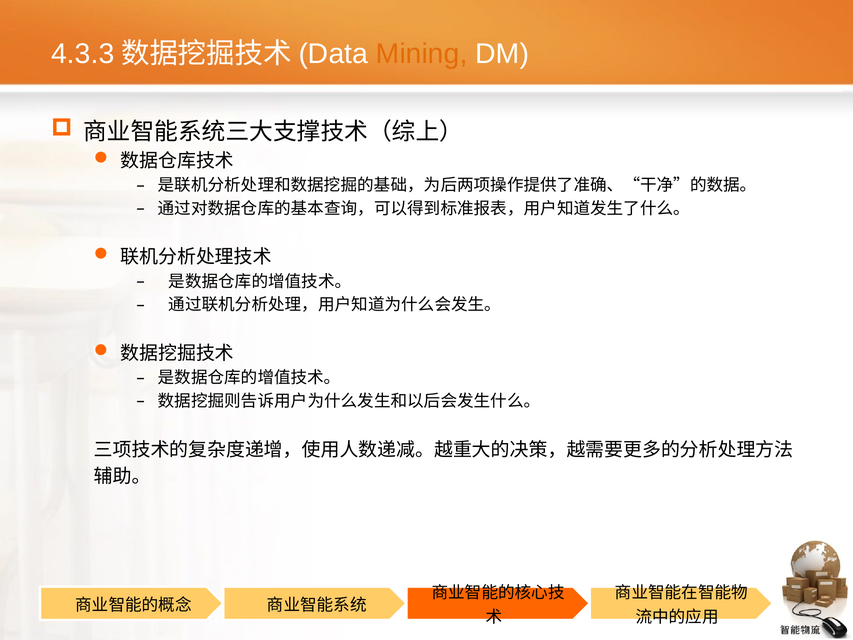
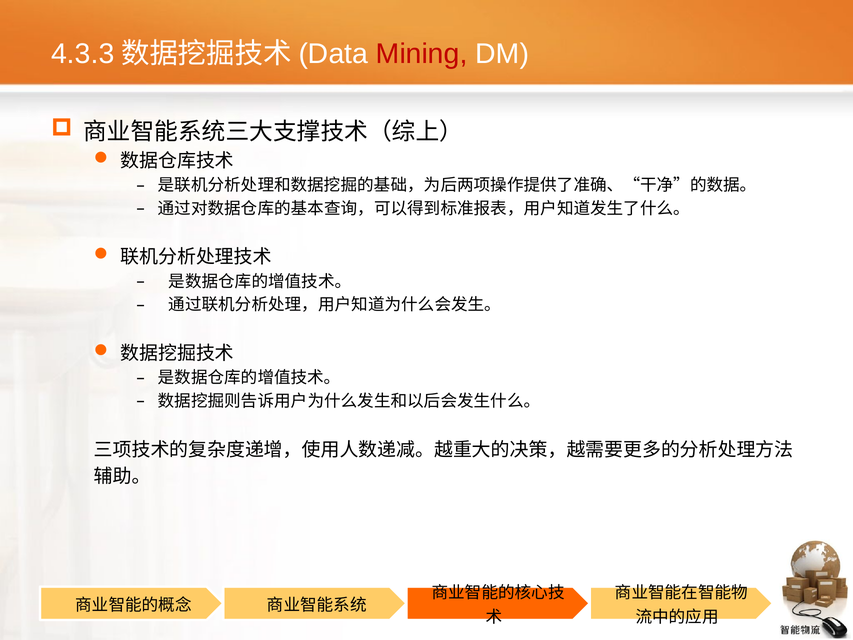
Mining colour: orange -> red (422, 54)
